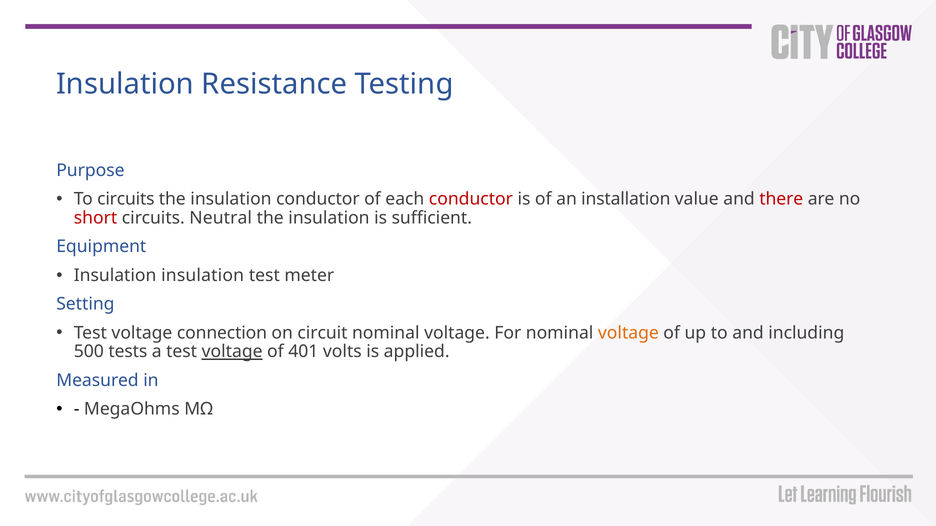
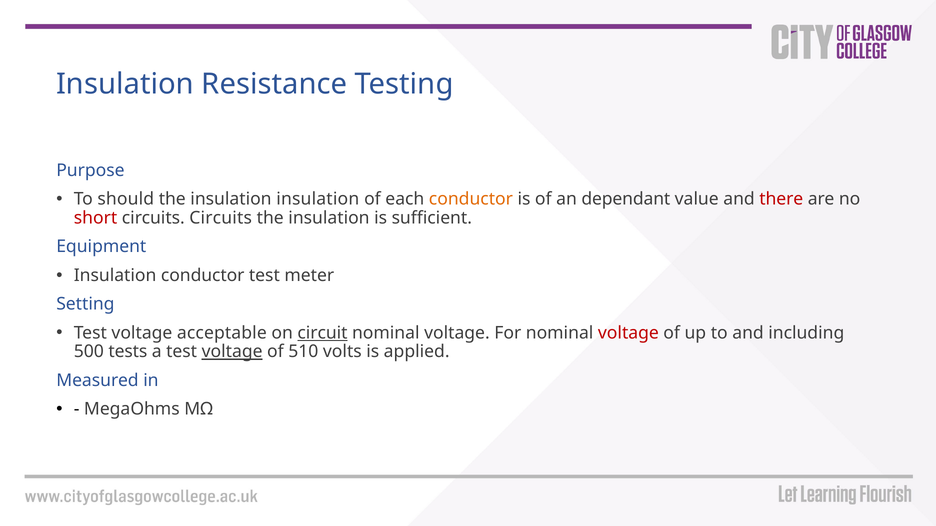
To circuits: circuits -> should (126, 199)
insulation conductor: conductor -> insulation (318, 199)
conductor colour: red -> orange (471, 199)
installation: installation -> dependant (626, 199)
circuits Neutral: Neutral -> Circuits (221, 218)
Insulation insulation: insulation -> conductor (203, 276)
connection: connection -> acceptable (222, 333)
circuit underline: none -> present (322, 333)
voltage colour: orange -> red (628, 333)
401: 401 -> 510 (303, 352)
